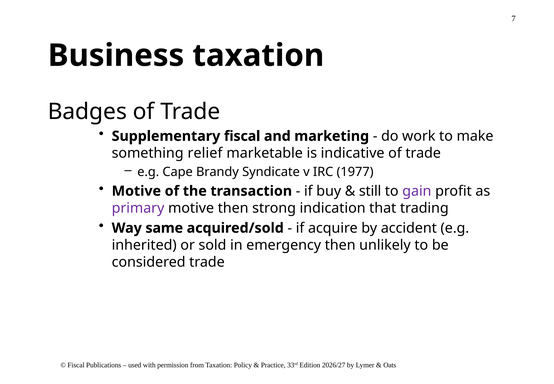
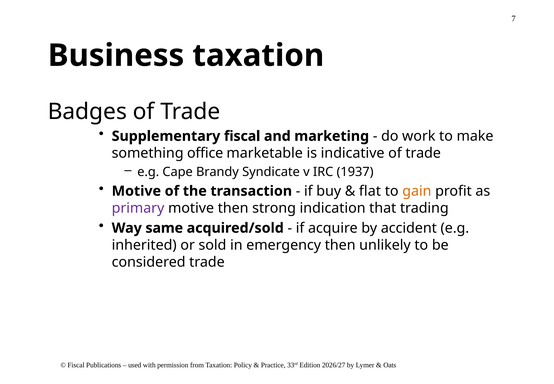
relief: relief -> office (205, 153)
1977: 1977 -> 1937 (355, 172)
still: still -> flat (370, 191)
gain colour: purple -> orange (417, 191)
